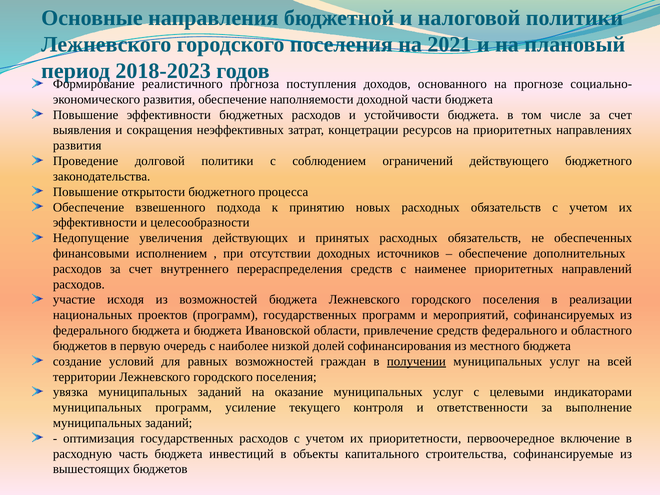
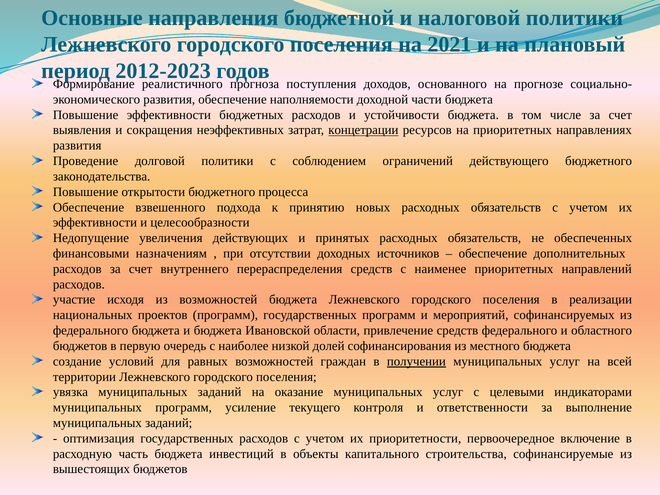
2018-2023: 2018-2023 -> 2012-2023 (163, 71)
концетрации underline: none -> present (363, 130)
исполнением: исполнением -> назначениям (171, 254)
